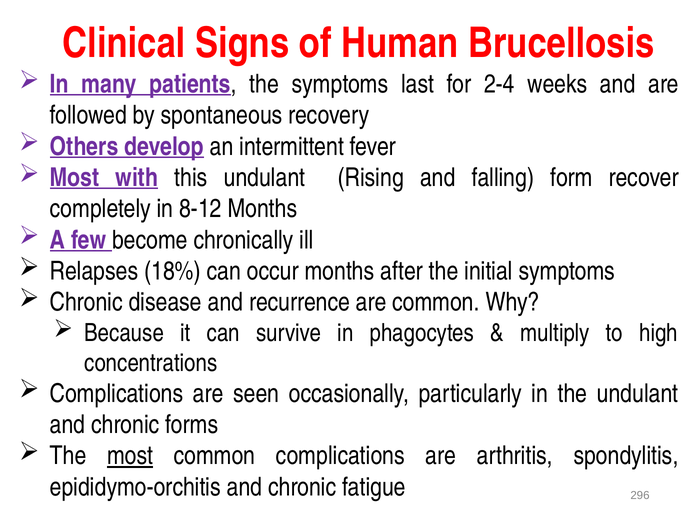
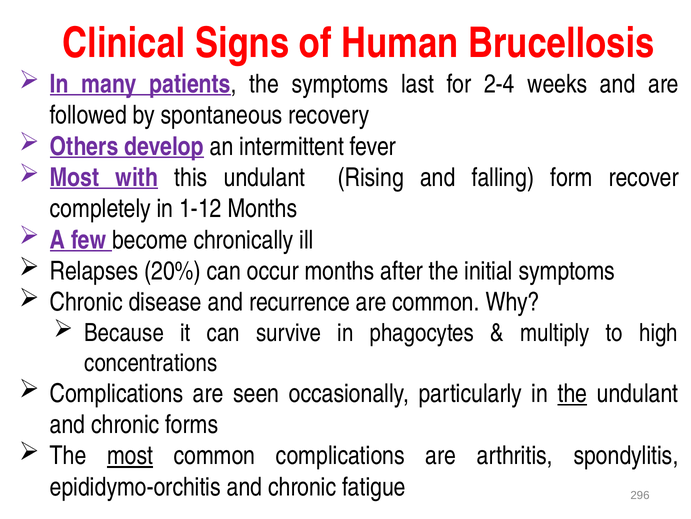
8-12: 8-12 -> 1-12 (200, 209)
18%: 18% -> 20% (173, 271)
the underline: none -> present (572, 393)
